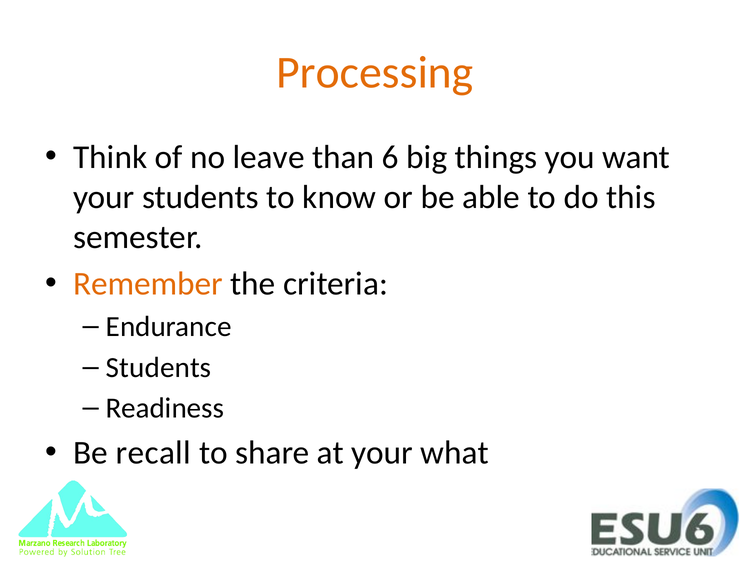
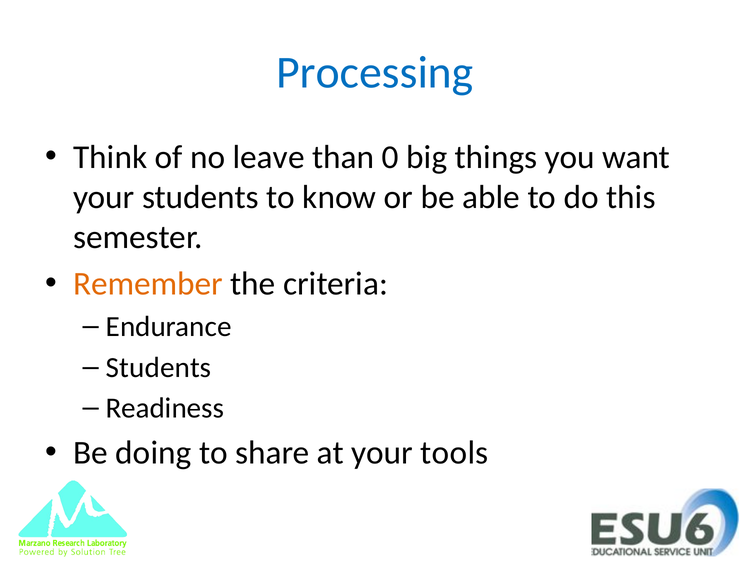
Processing colour: orange -> blue (375, 73)
6: 6 -> 0 (390, 157)
recall: recall -> doing (153, 453)
what: what -> tools (454, 453)
